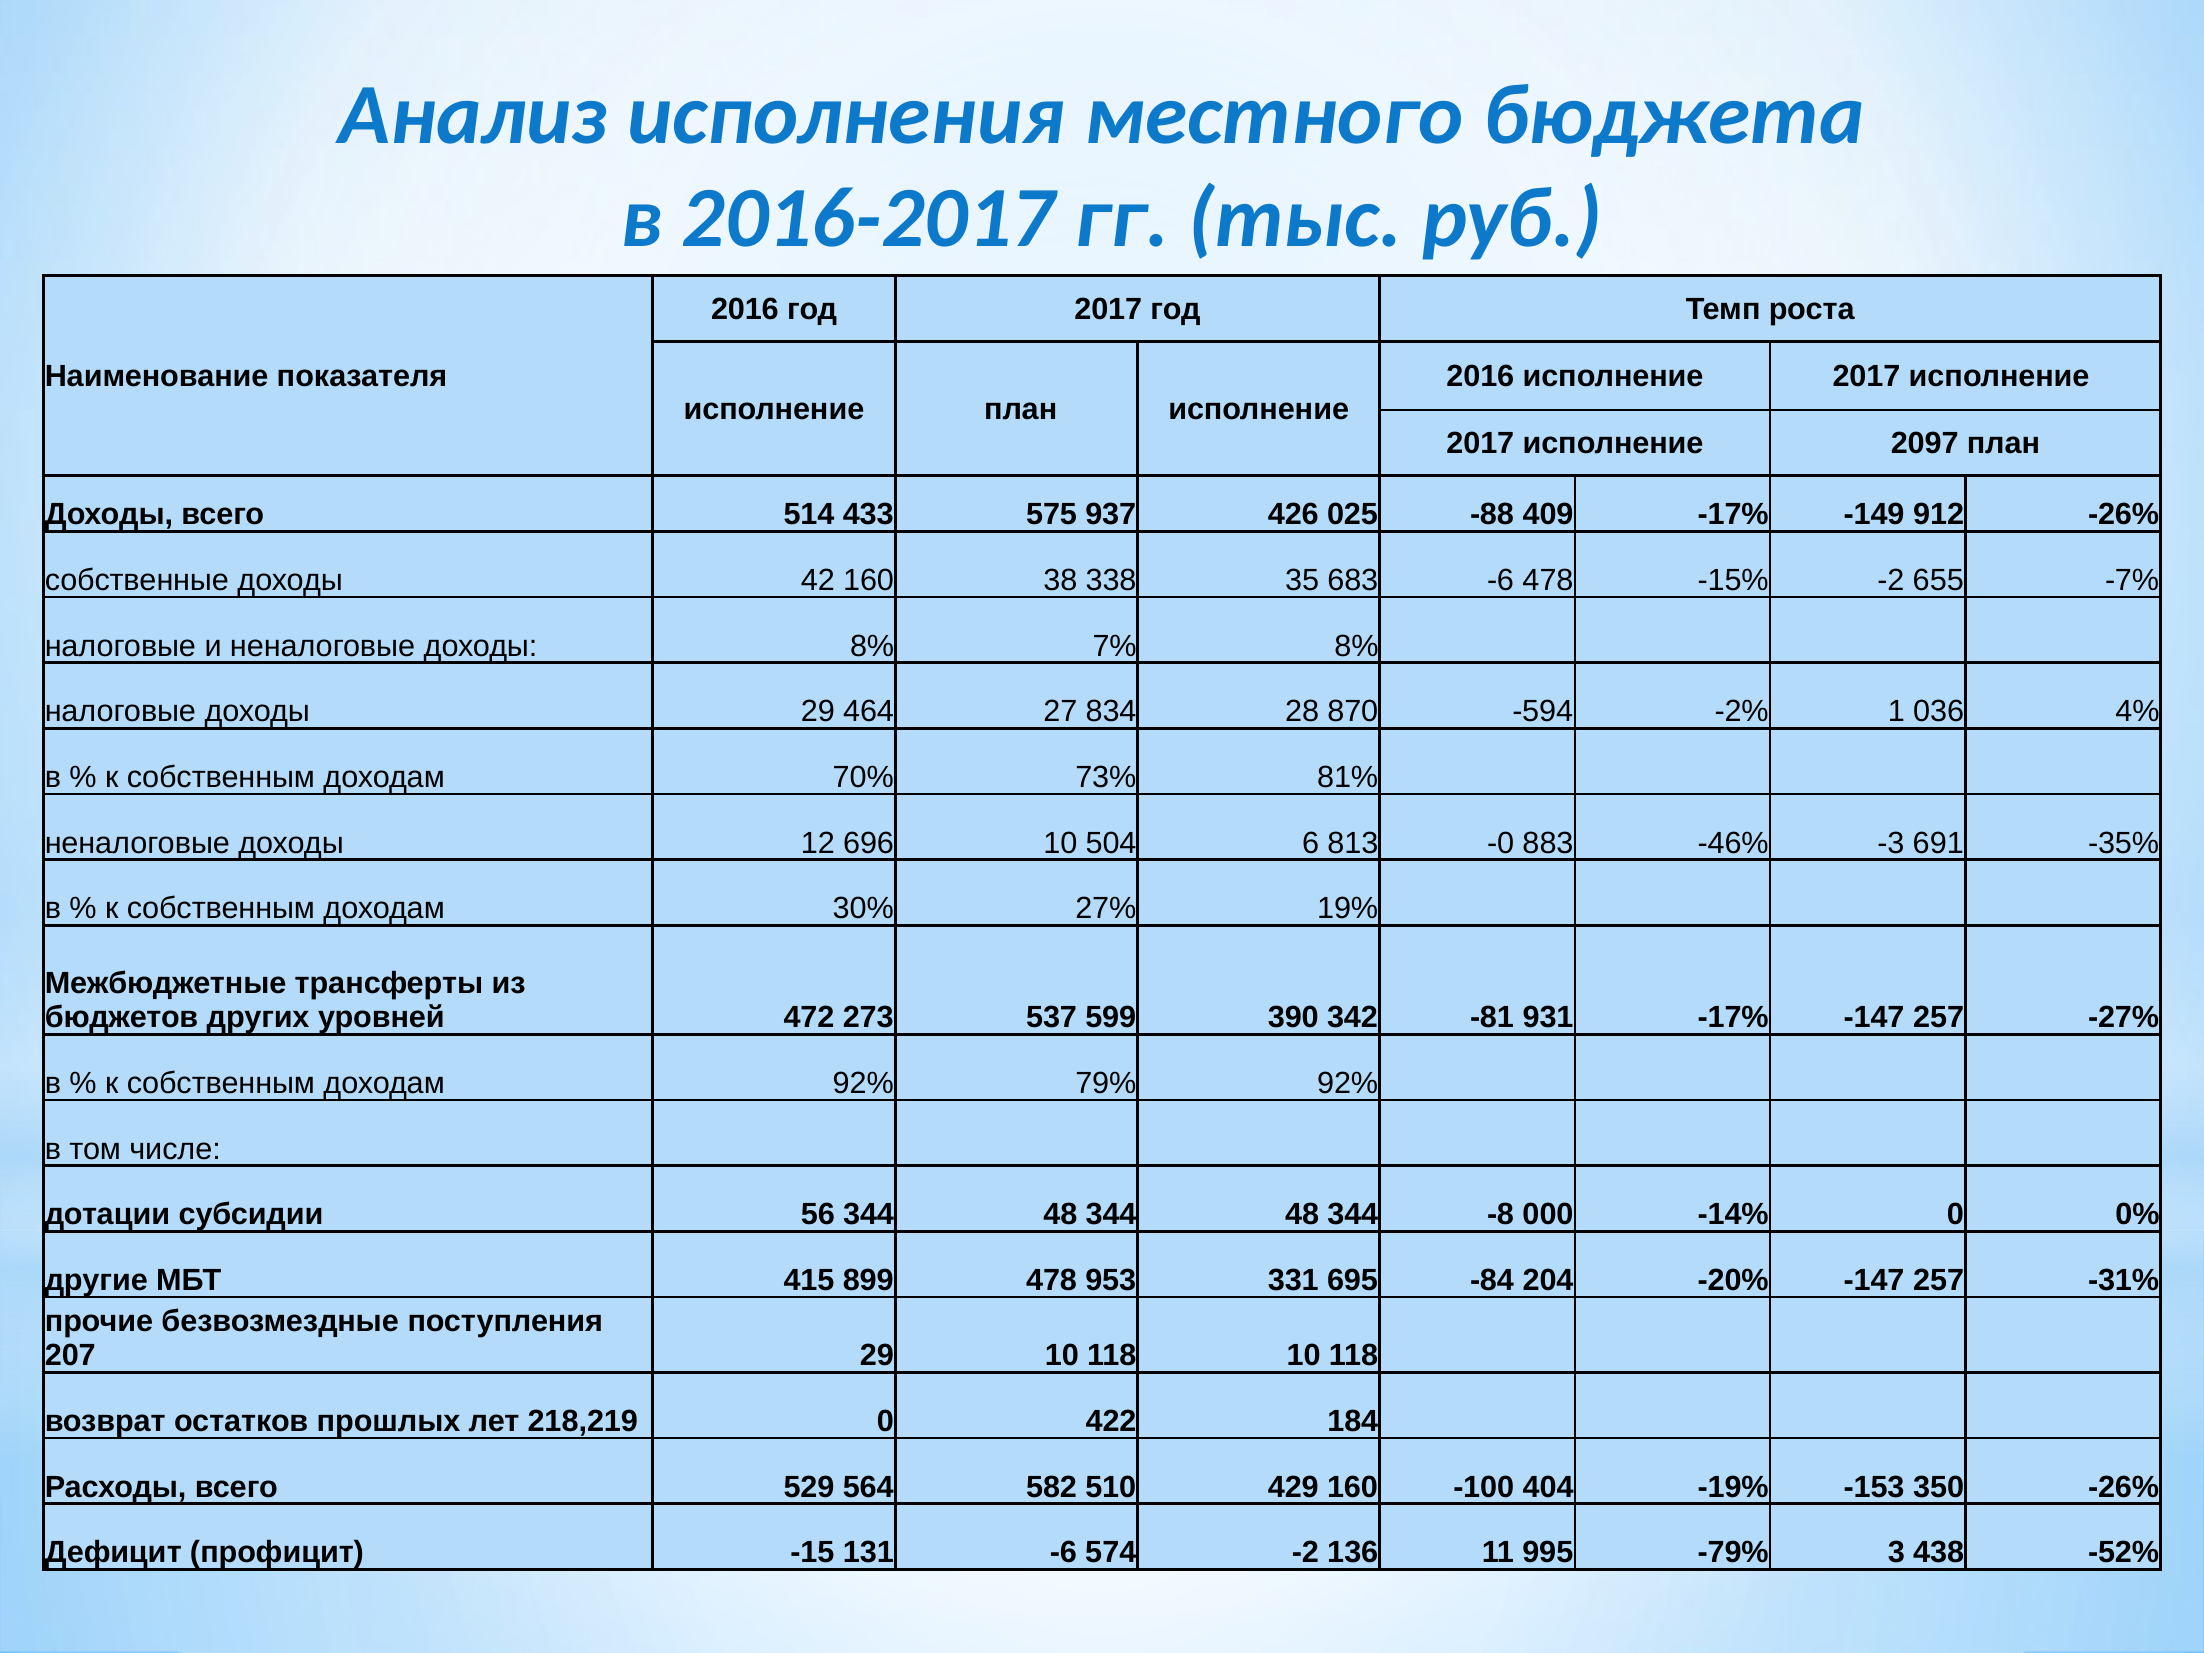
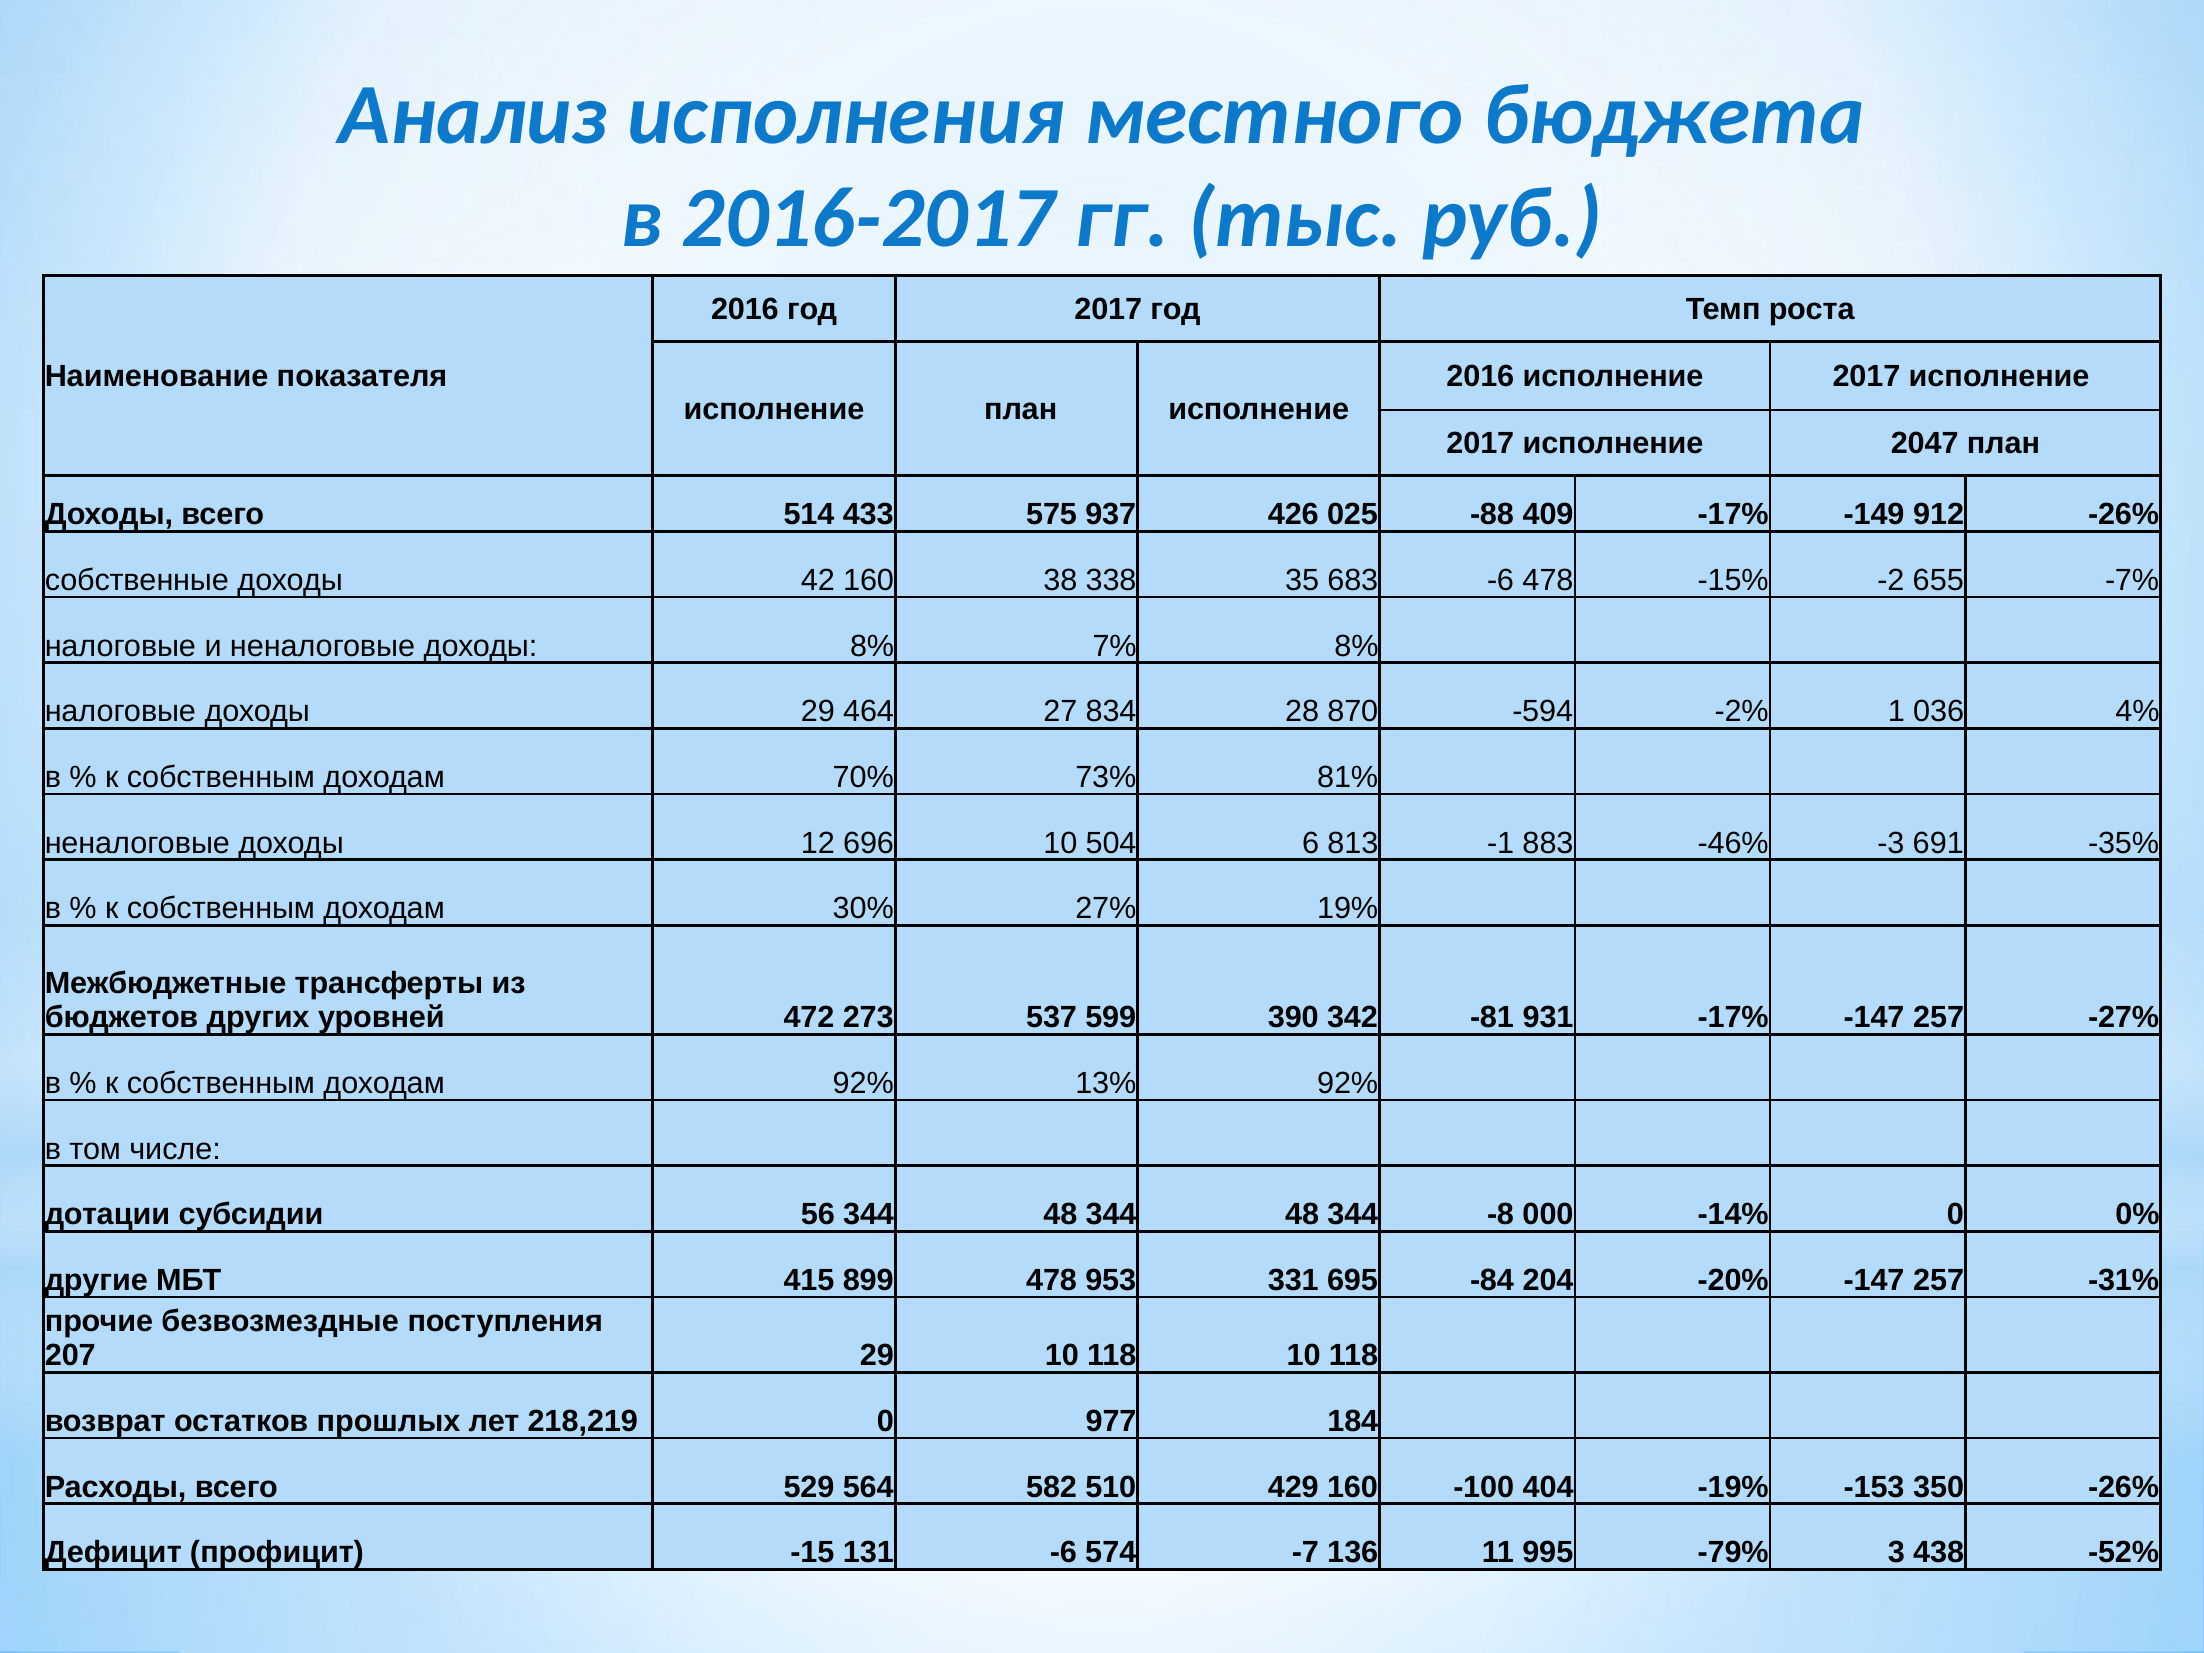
2097: 2097 -> 2047 (1925, 444)
-0: -0 -> -1 (1501, 843)
79%: 79% -> 13% (1106, 1083)
422: 422 -> 977 (1111, 1421)
574 -2: -2 -> -7 (1305, 1553)
